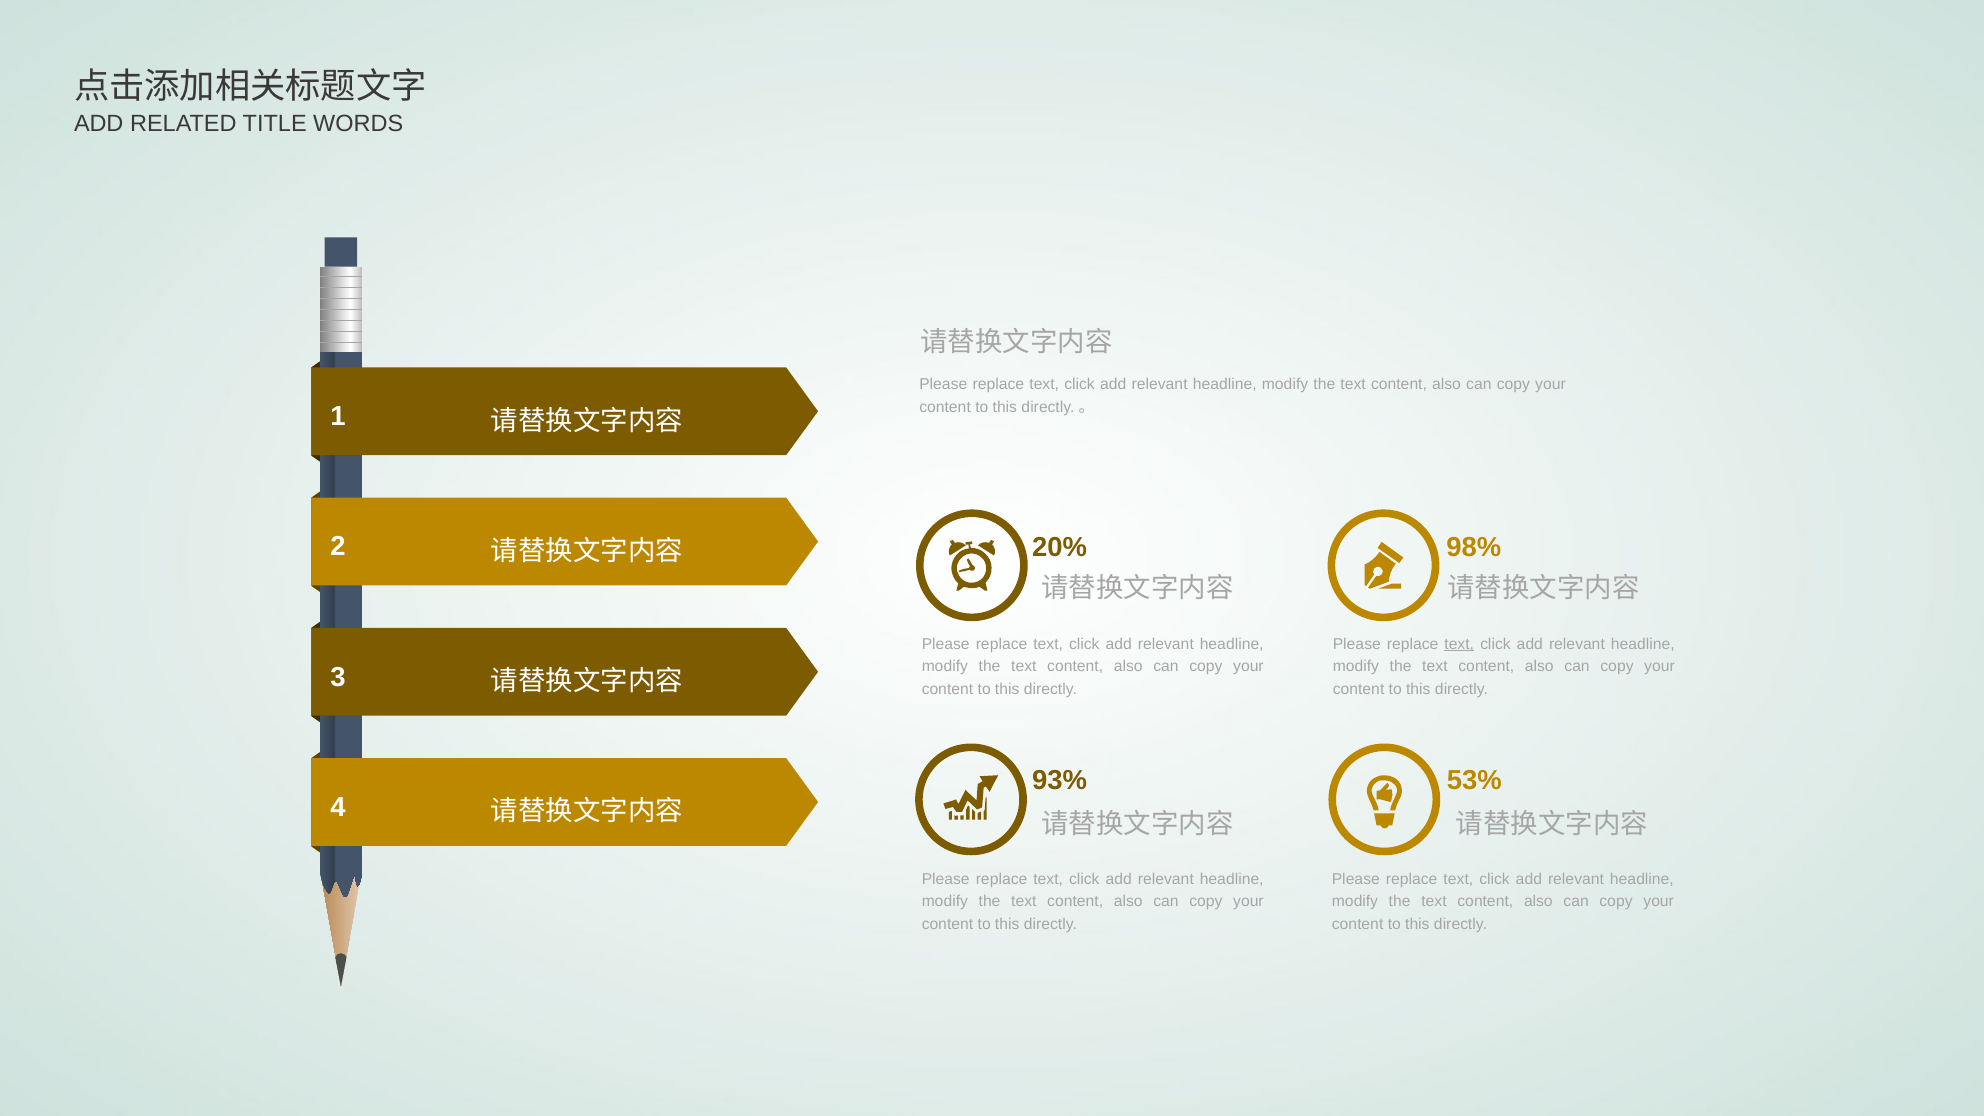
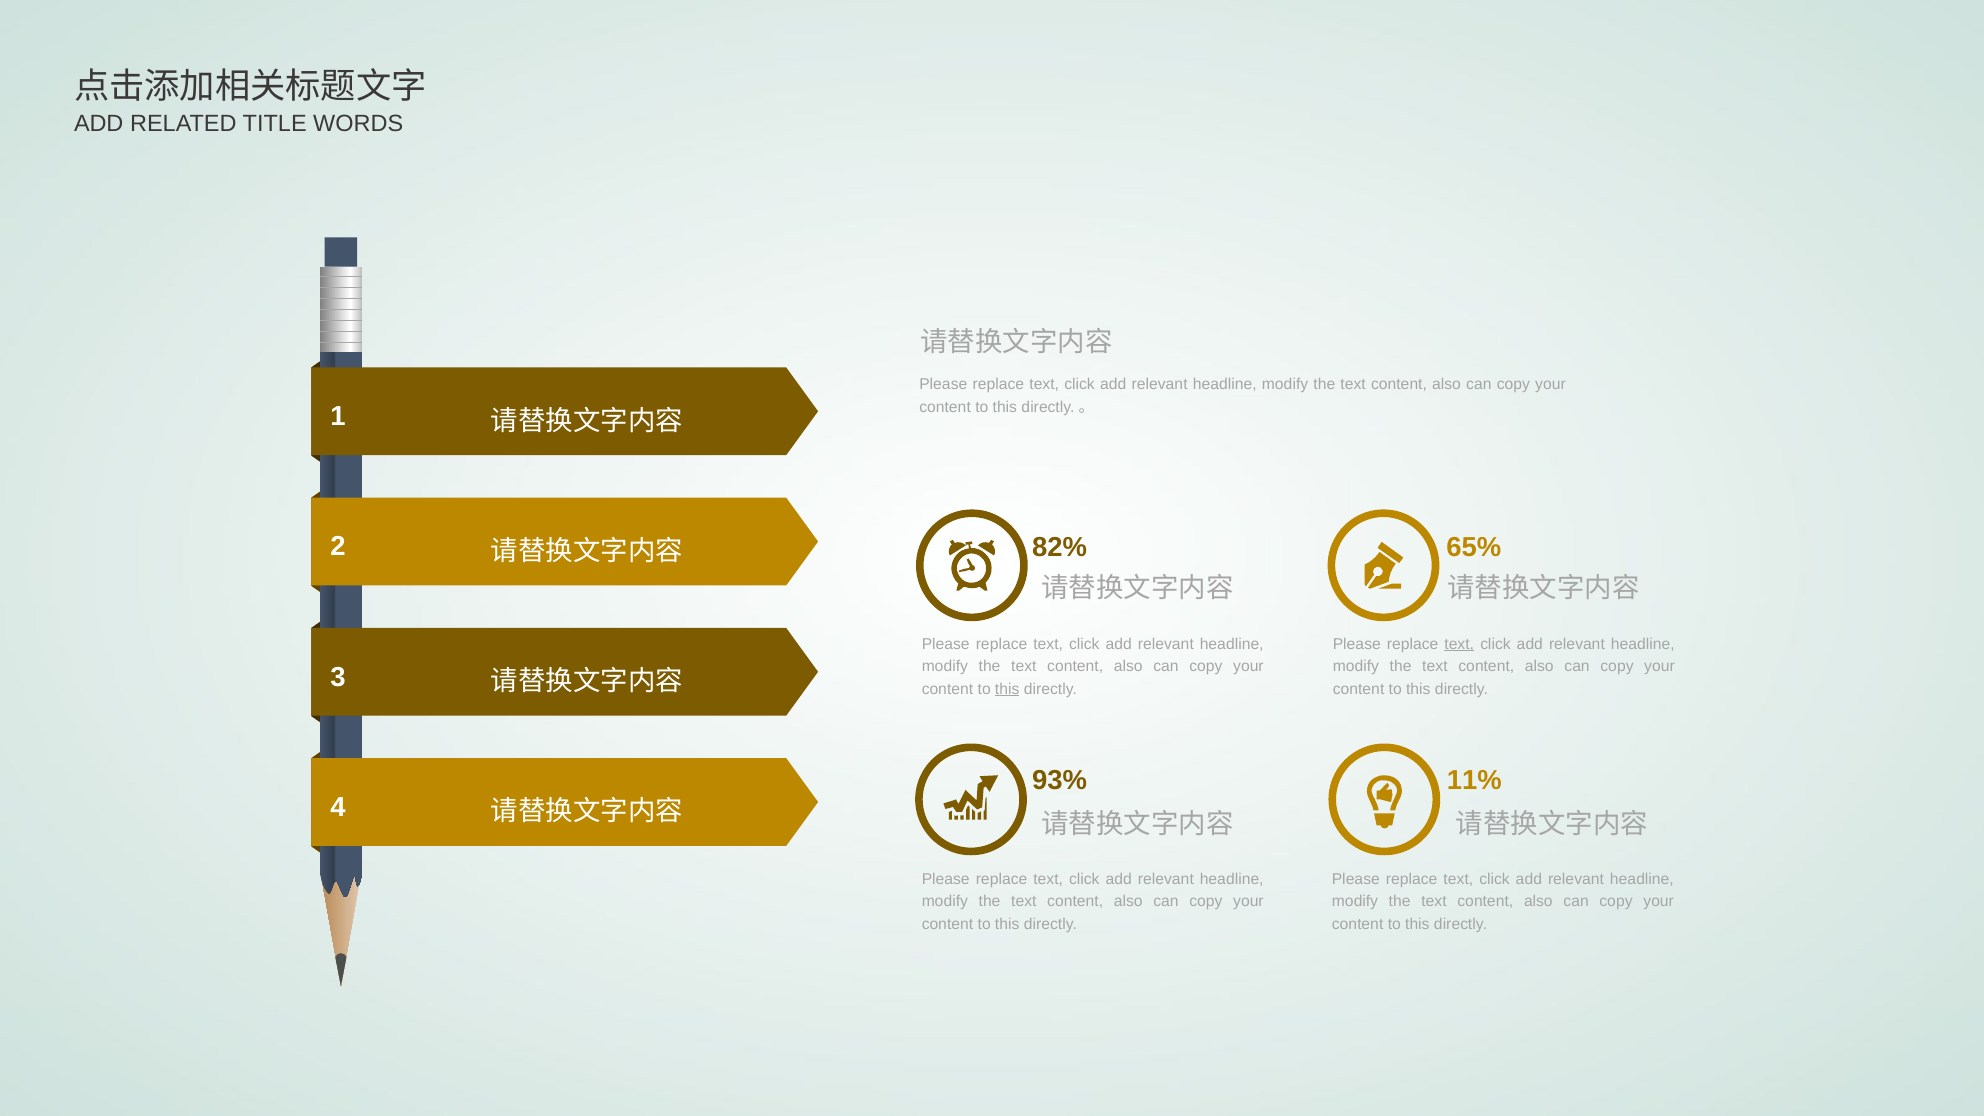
20%: 20% -> 82% (1060, 547)
98%: 98% -> 65% (1474, 547)
this underline: none -> present (1007, 689)
53%: 53% -> 11% (1474, 780)
